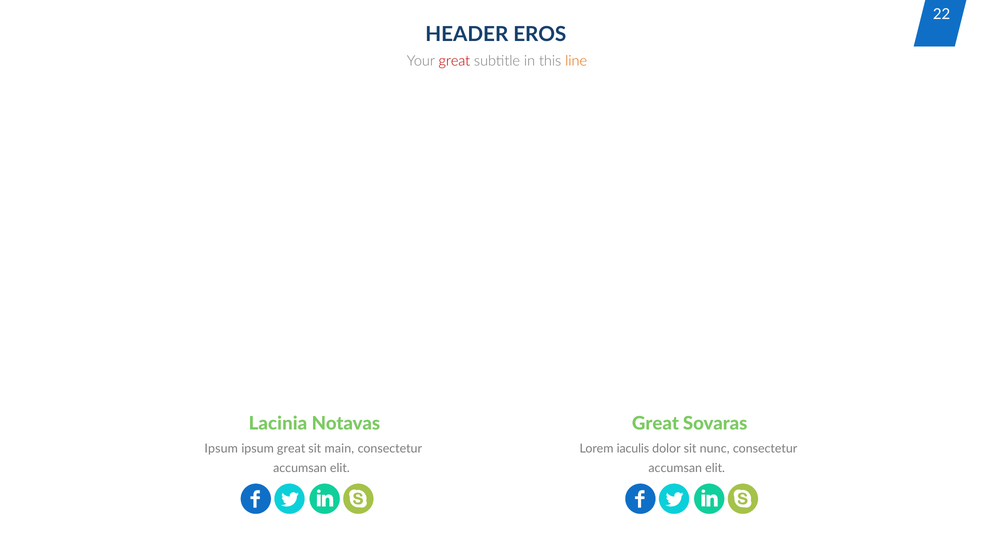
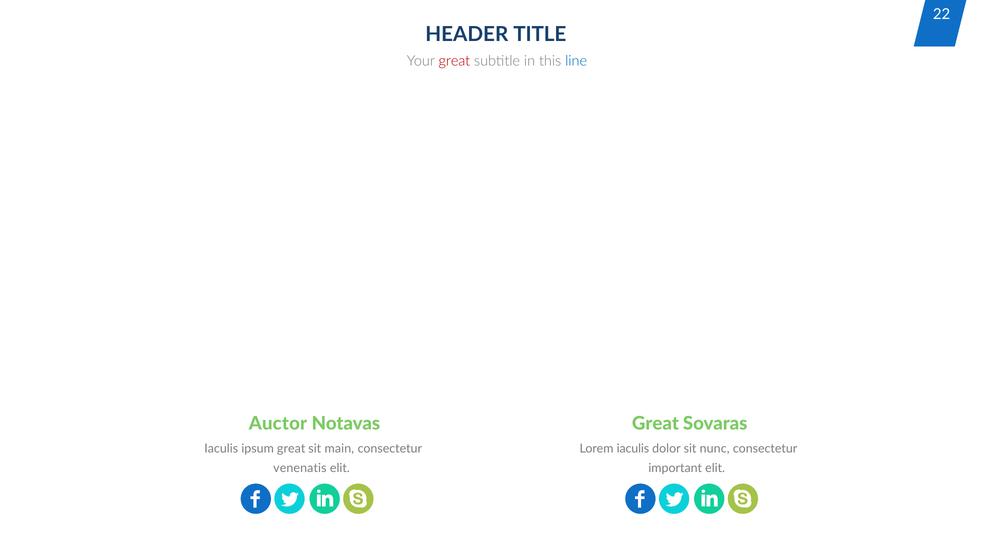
EROS: EROS -> TITLE (540, 34)
line colour: orange -> blue (576, 61)
Lacinia: Lacinia -> Auctor (278, 424)
Ipsum: Ipsum -> Iaculis (221, 449)
accumsan: accumsan -> venenatis (300, 468)
accumsan: accumsan -> important (675, 468)
